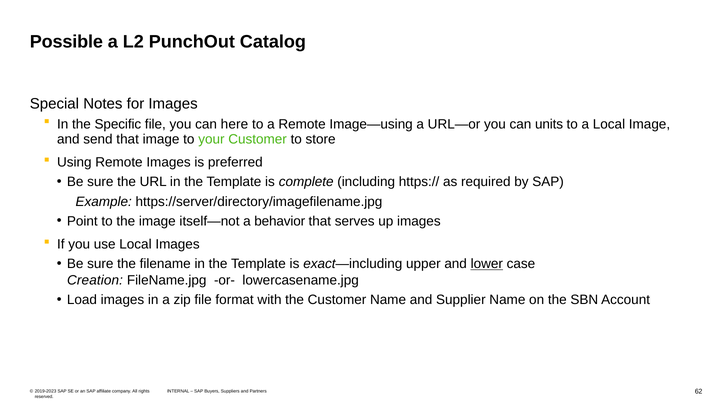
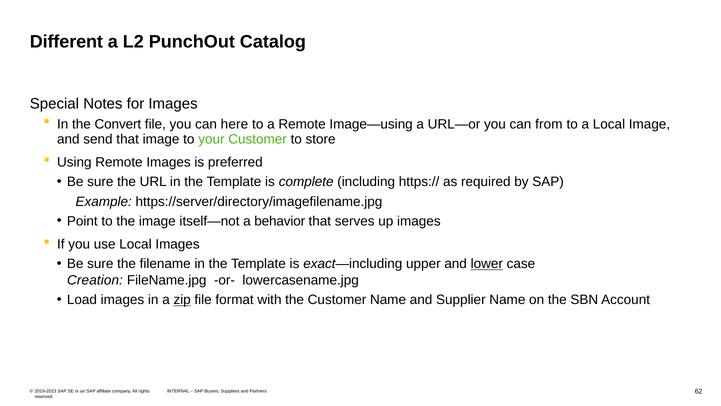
Possible: Possible -> Different (66, 42)
Specific: Specific -> Convert (118, 124)
units: units -> from (549, 124)
zip underline: none -> present (182, 300)
